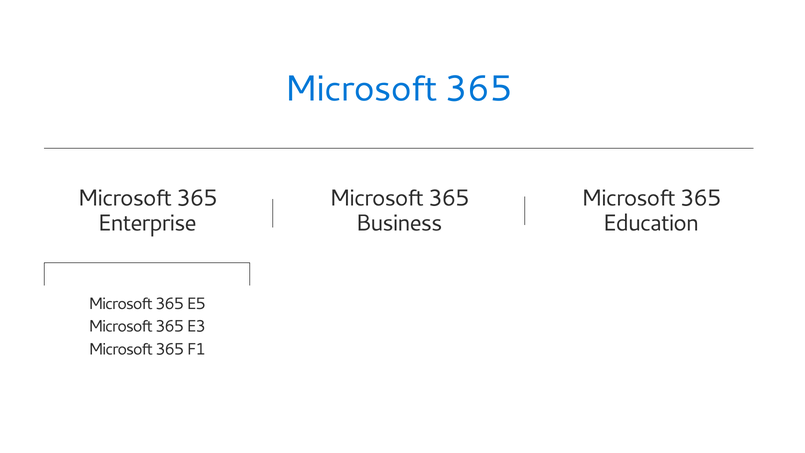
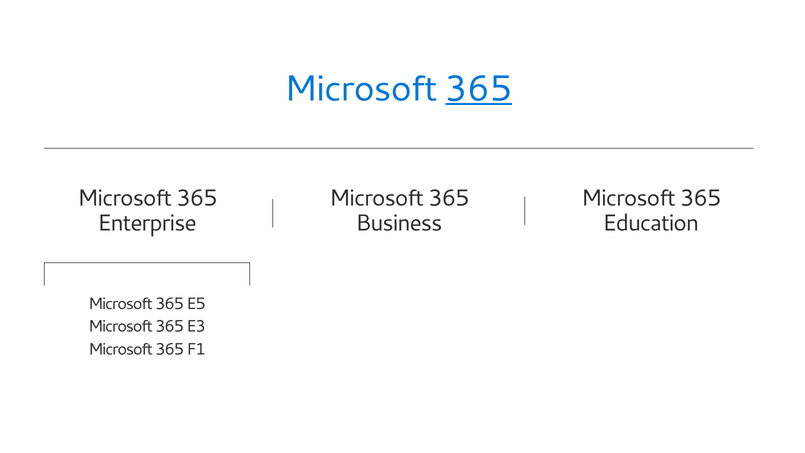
365 underline: none -> present (479, 89)
